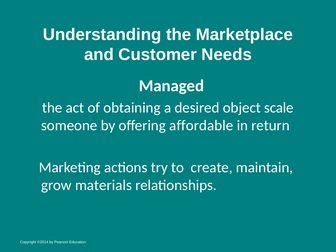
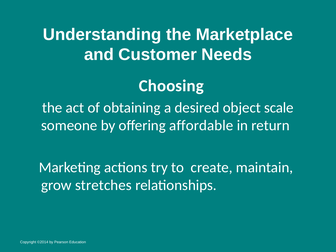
Managed: Managed -> Choosing (171, 86)
materials: materials -> stretches (103, 185)
